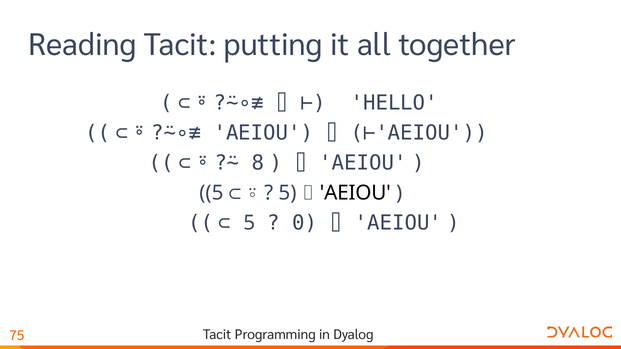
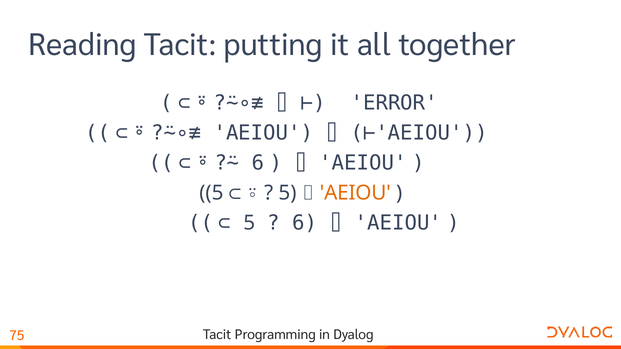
HELLO: HELLO -> ERROR (394, 103)
8: 8 -> 6 (258, 163)
AEIOU colour: black -> orange (355, 193)
0: 0 -> 6 (305, 223)
